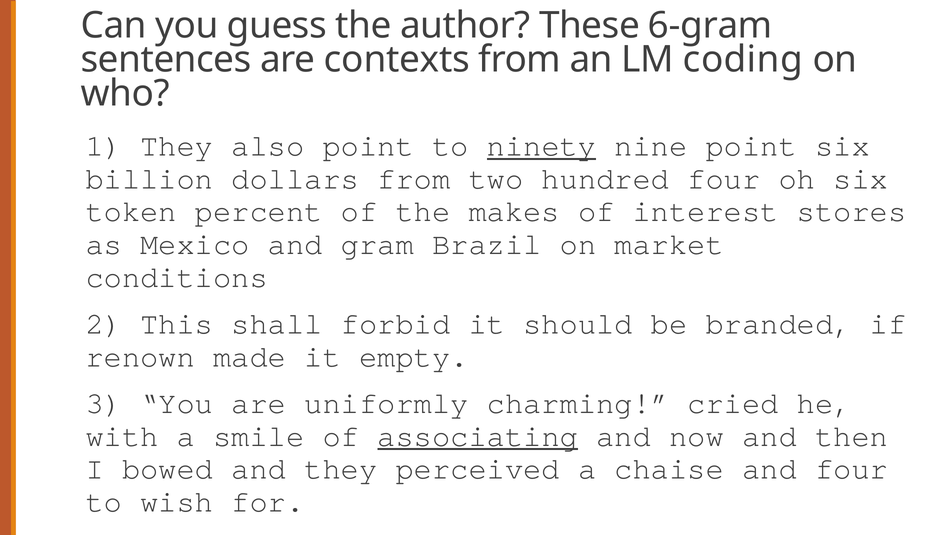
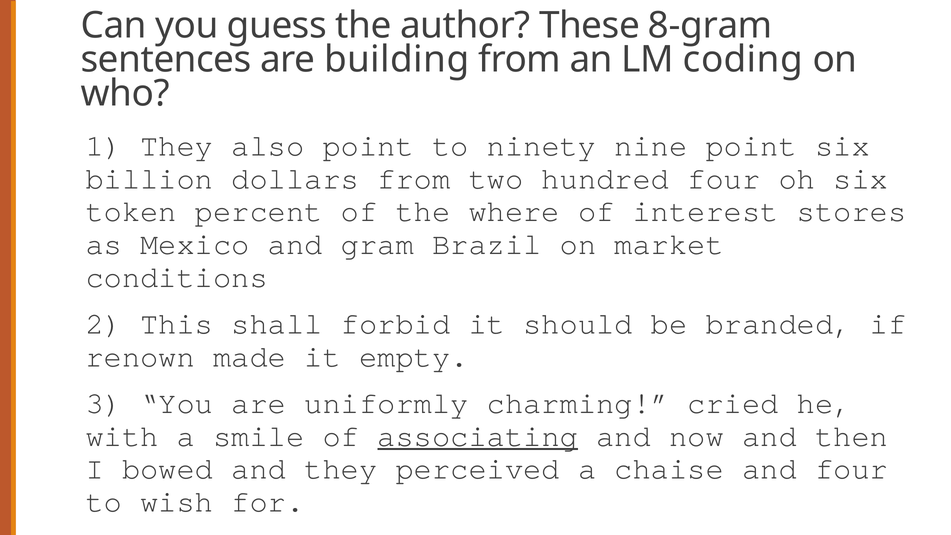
6-gram: 6-gram -> 8-gram (710, 26)
contexts: contexts -> building (397, 60)
ninety underline: present -> none (542, 146)
makes: makes -> where (514, 211)
